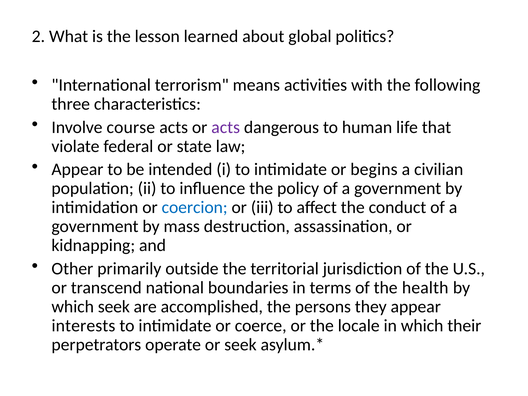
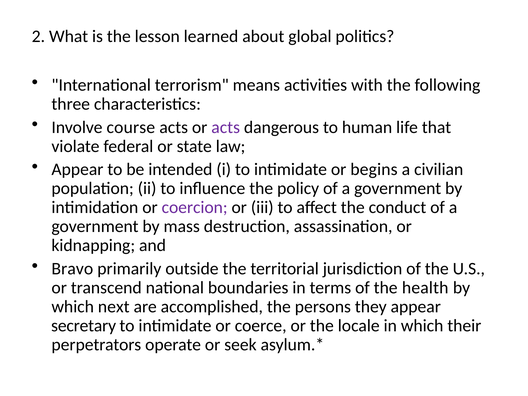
coercion colour: blue -> purple (195, 207)
Other: Other -> Bravo (72, 269)
which seek: seek -> next (114, 307)
interests: interests -> secretary (84, 326)
